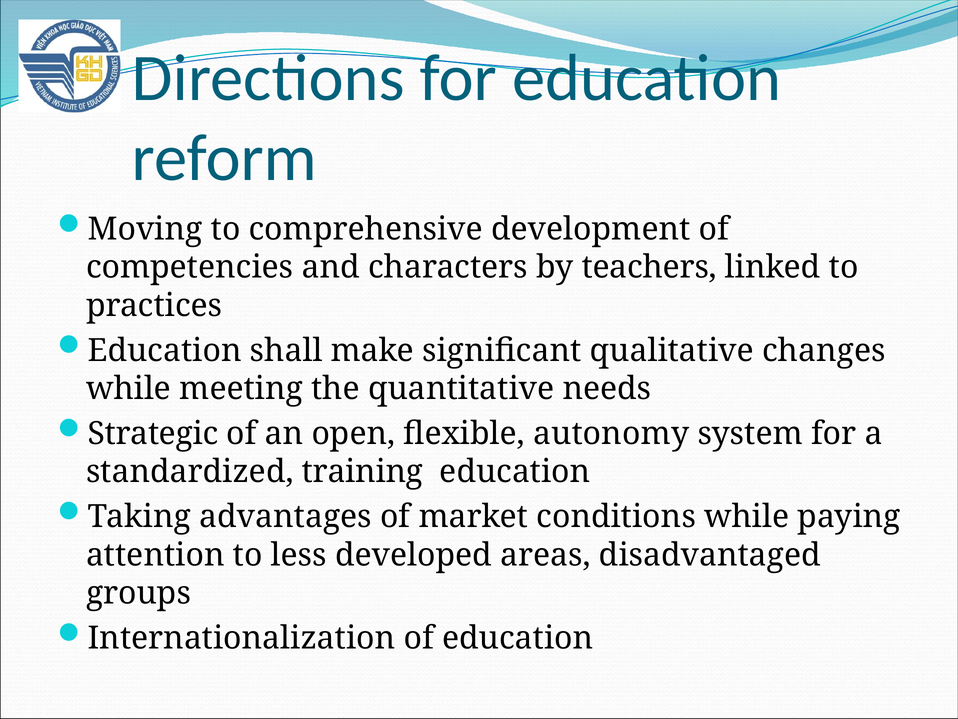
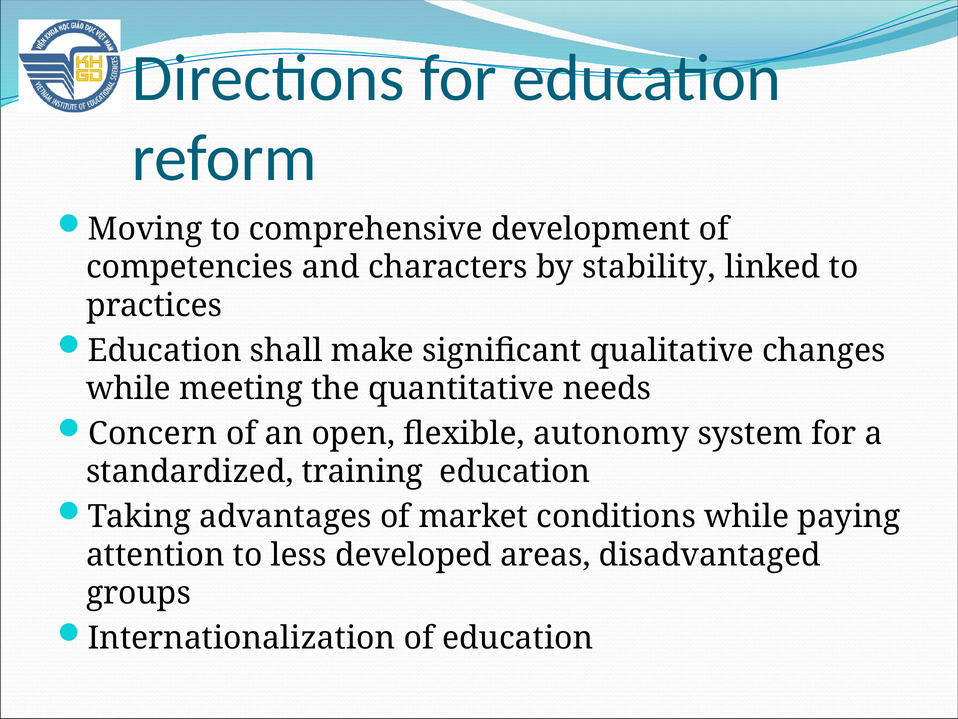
teachers: teachers -> stability (649, 267)
Strategic: Strategic -> Concern (153, 433)
